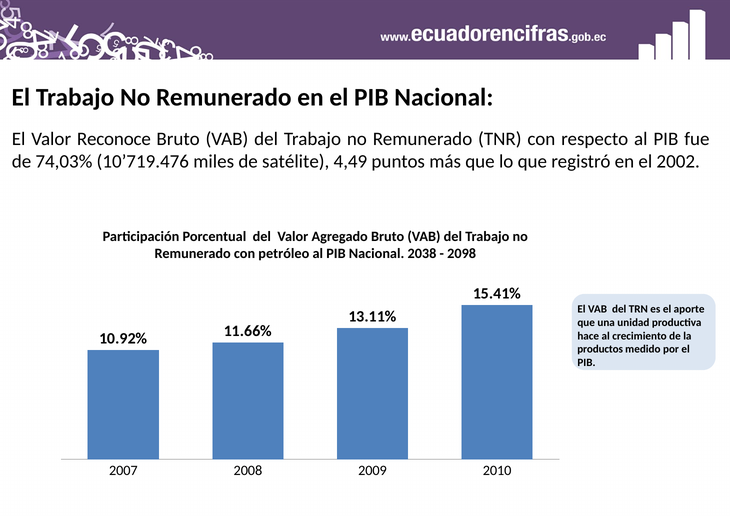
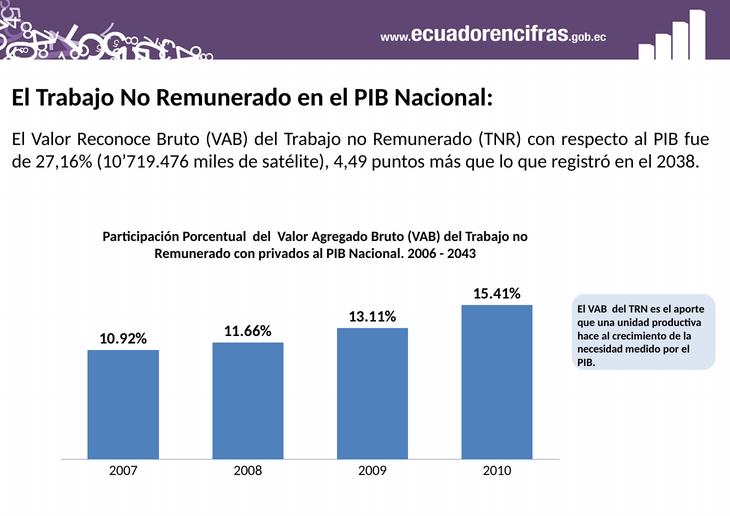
74,03%: 74,03% -> 27,16% (64, 162)
2002: 2002 -> 2038 (678, 162)
petróleo: petróleo -> privados (284, 254)
2038: 2038 -> 2006 (422, 254)
2098: 2098 -> 2043 (462, 254)
productos: productos -> necesidad (600, 350)
